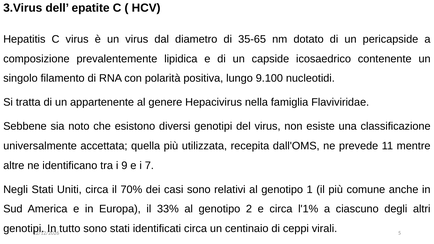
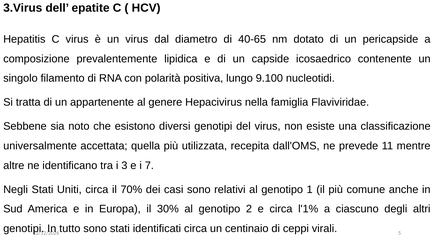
35-65: 35-65 -> 40-65 (252, 39)
9: 9 -> 3 (124, 166)
33%: 33% -> 30% (168, 209)
